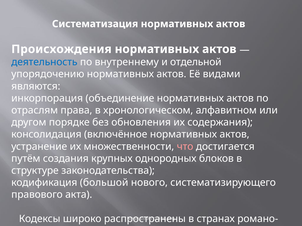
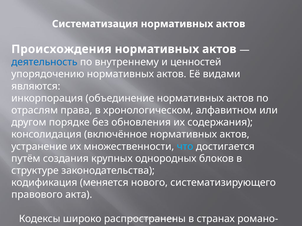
отдельной: отдельной -> ценностей (196, 62)
что colour: pink -> light blue (185, 147)
большой: большой -> меняется (104, 183)
